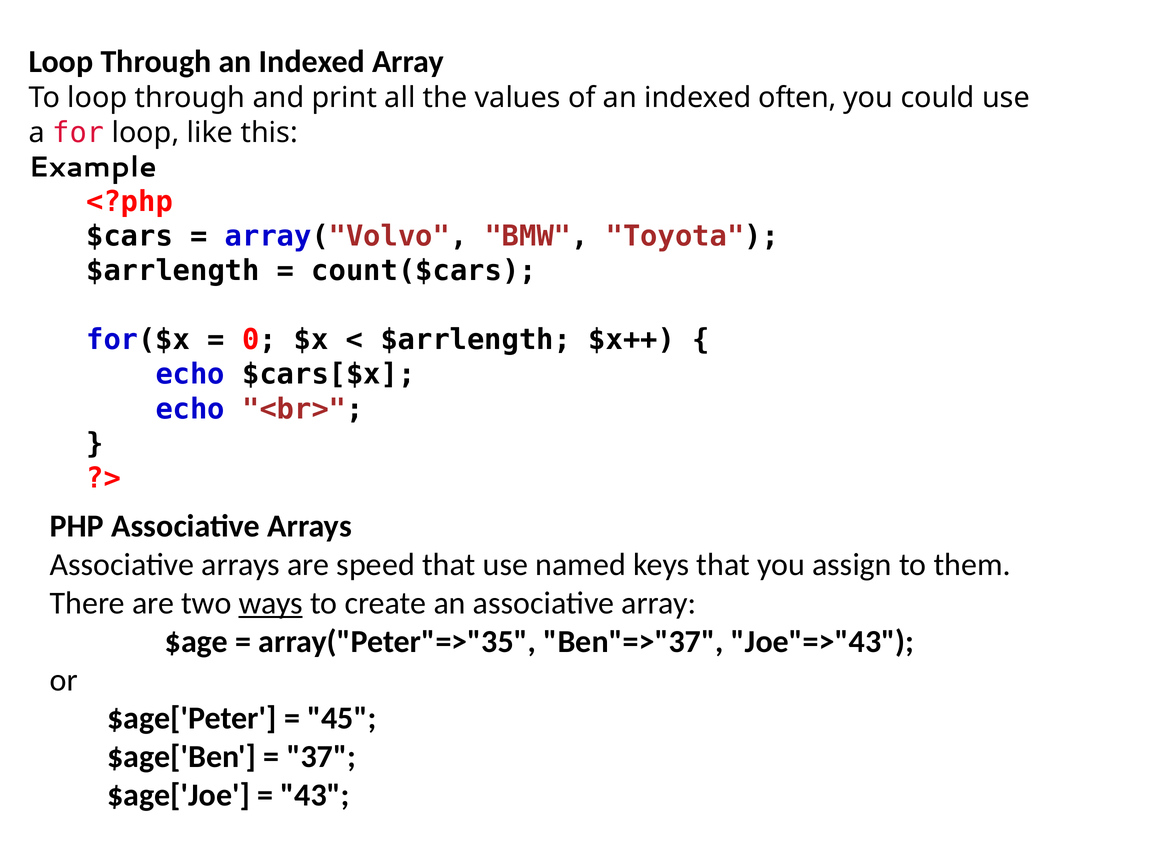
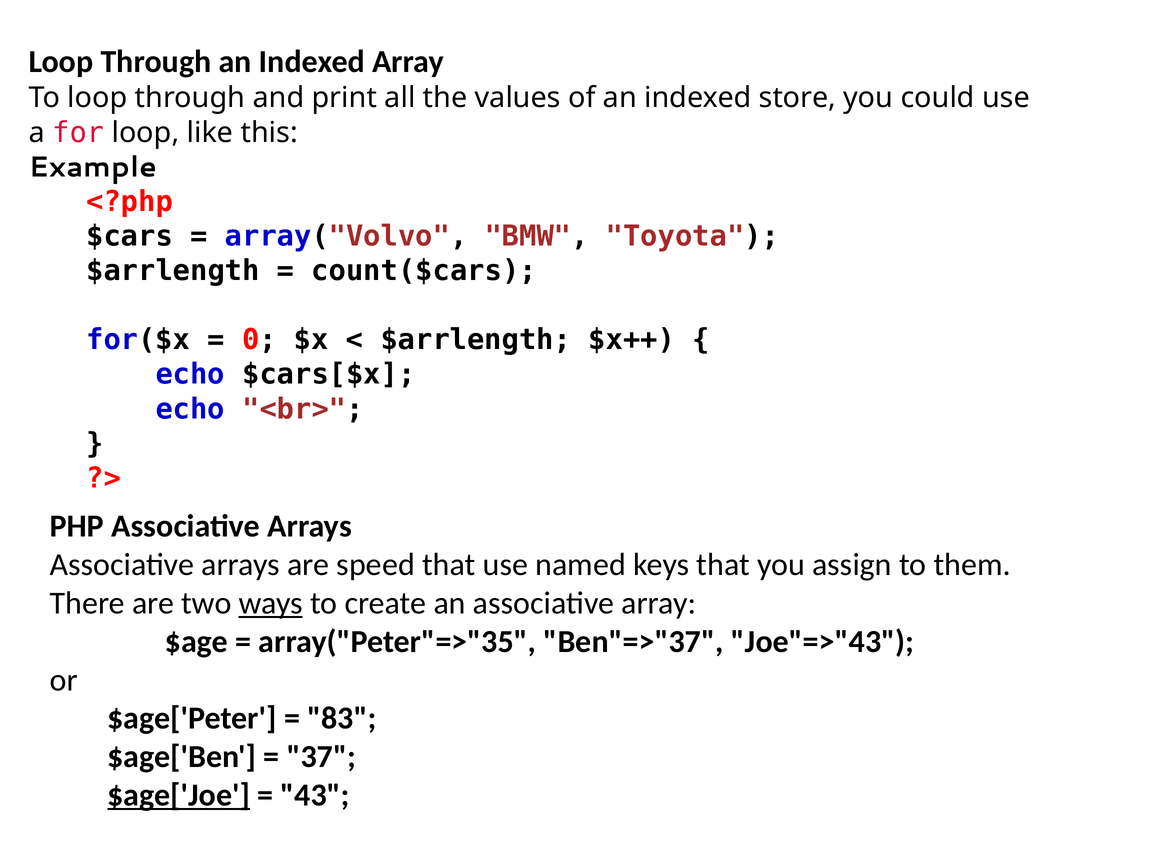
often: often -> store (797, 98)
45: 45 -> 83 (342, 718)
$age['Joe underline: none -> present (179, 795)
